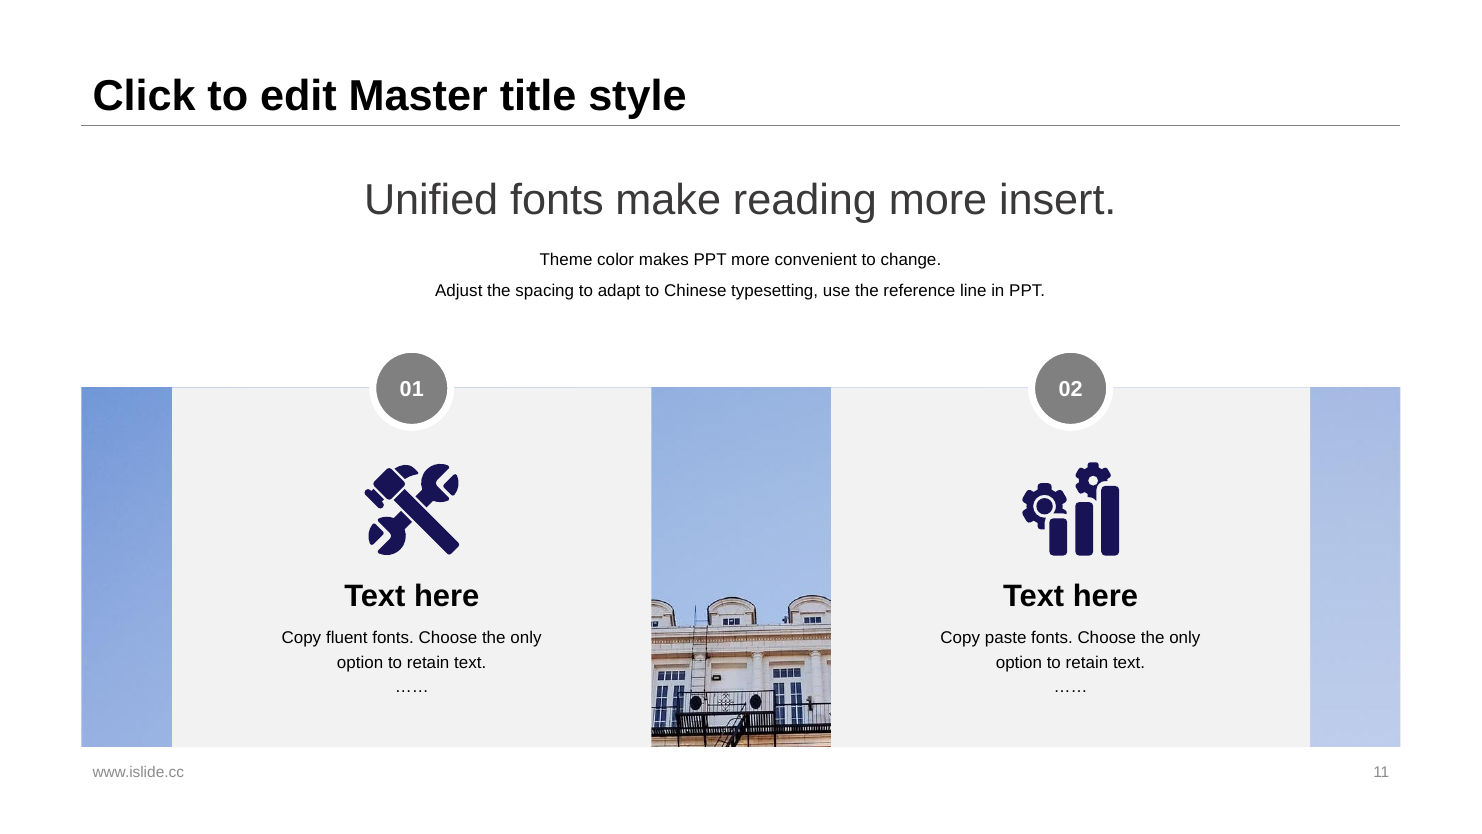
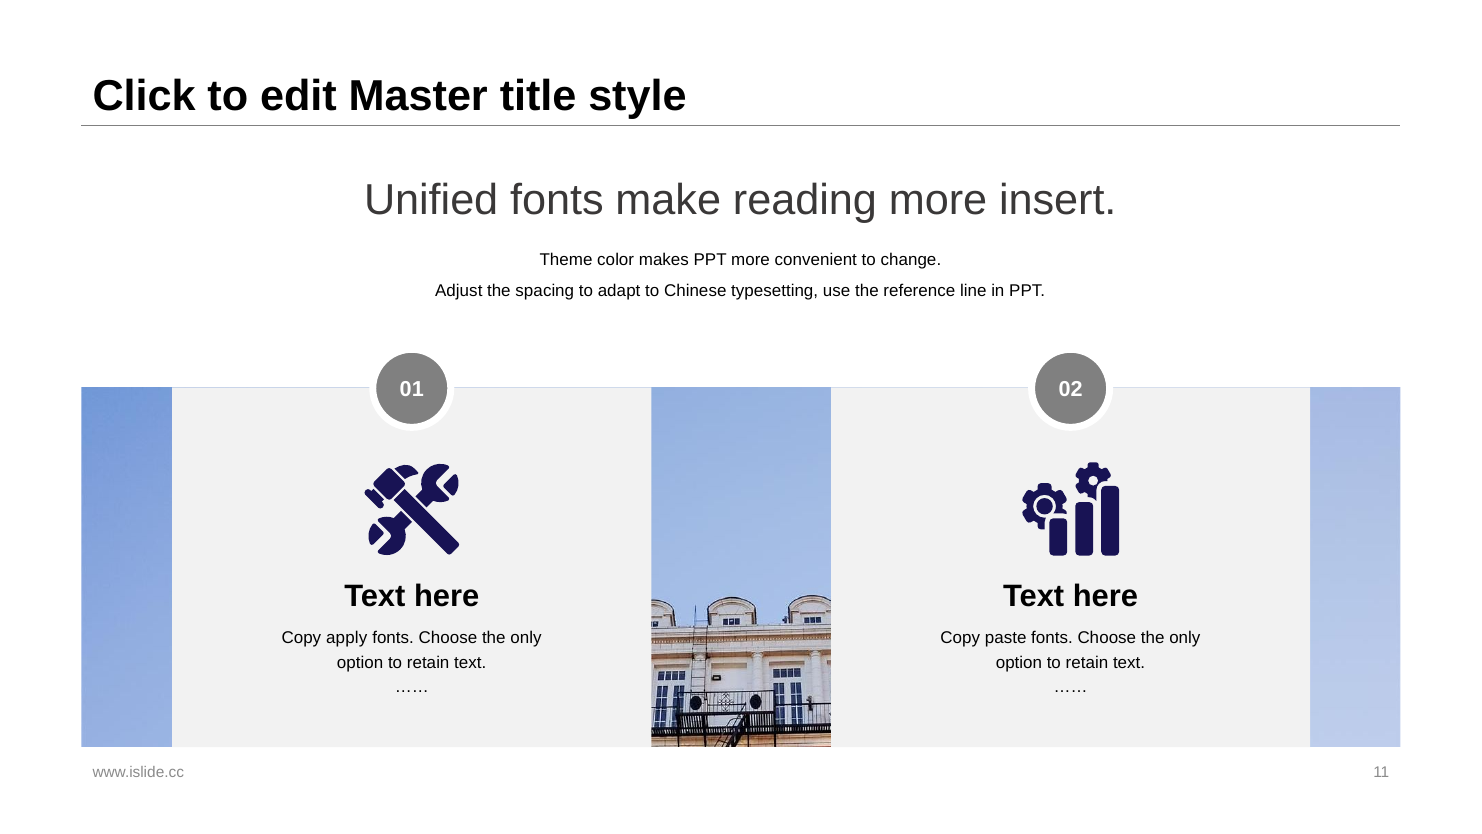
fluent: fluent -> apply (347, 638)
